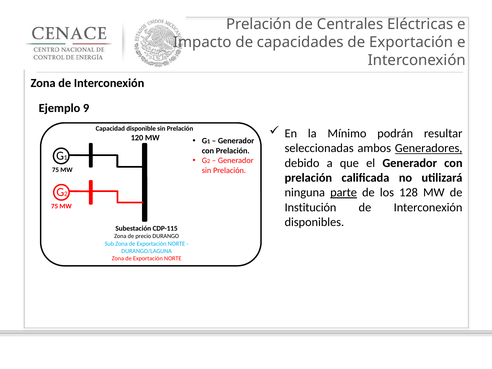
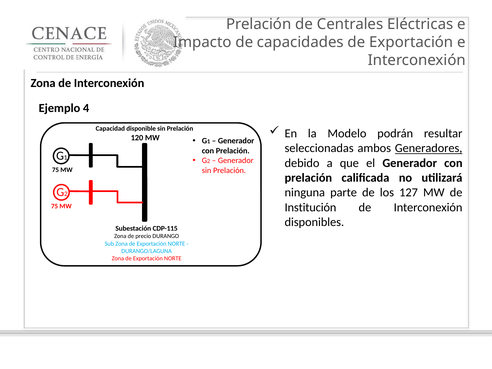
9: 9 -> 4 (86, 108)
Mínimo: Mínimo -> Modelo (347, 134)
parte underline: present -> none (344, 193)
128: 128 -> 127 (409, 193)
